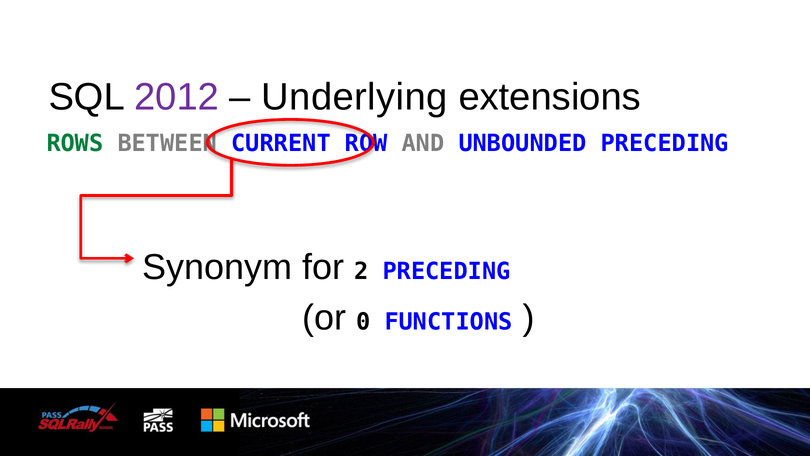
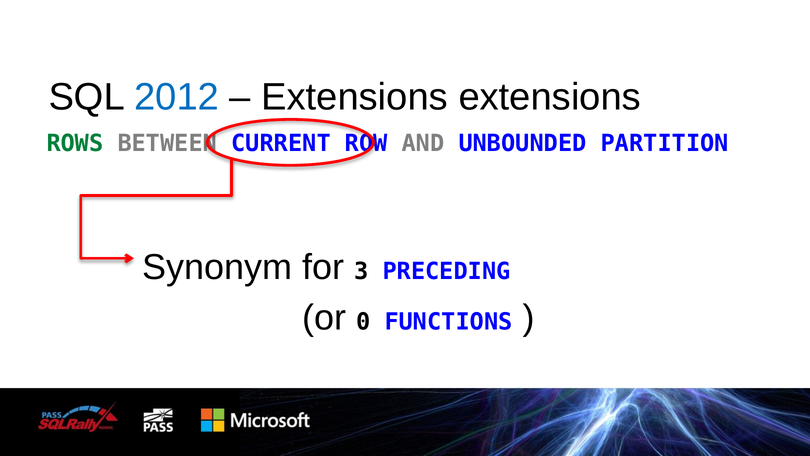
2012 colour: purple -> blue (177, 97)
Underlying: Underlying -> Extensions (355, 97)
UNBOUNDED PRECEDING: PRECEDING -> PARTITION (665, 143)
2: 2 -> 3 (361, 271)
